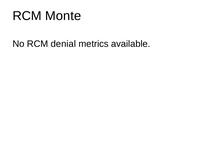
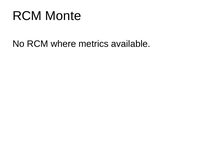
denial: denial -> where (63, 44)
